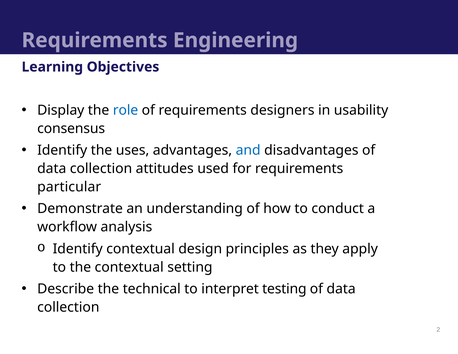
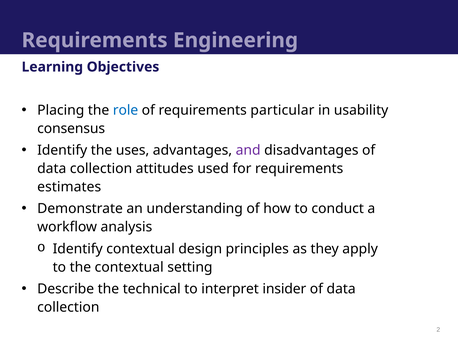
Display: Display -> Placing (61, 110)
designers: designers -> particular (282, 110)
and colour: blue -> purple (248, 150)
particular: particular -> estimates (69, 187)
testing: testing -> insider (284, 289)
